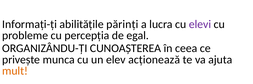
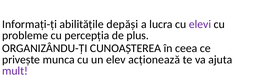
părinți: părinți -> depăși (122, 24)
egal: egal -> plus (138, 36)
mult colour: orange -> purple (15, 71)
